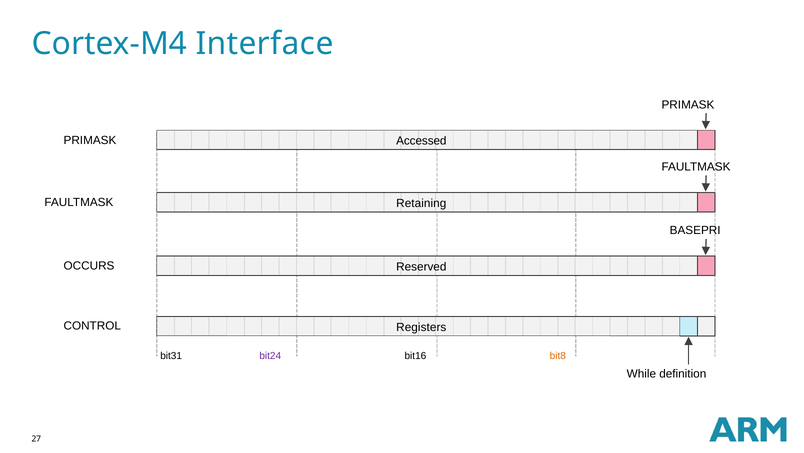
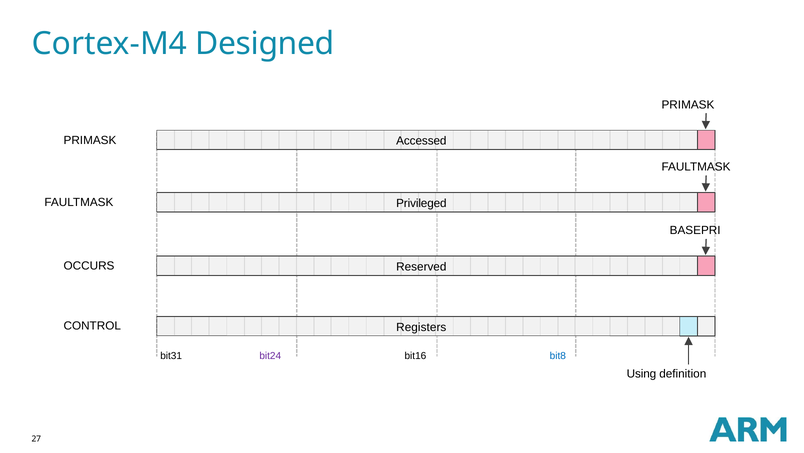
Interface: Interface -> Designed (265, 44)
Retaining: Retaining -> Privileged (421, 203)
bit8 colour: orange -> blue (558, 356)
While: While -> Using (641, 373)
